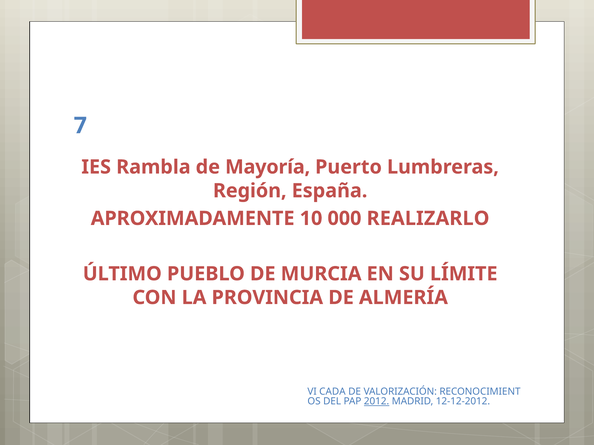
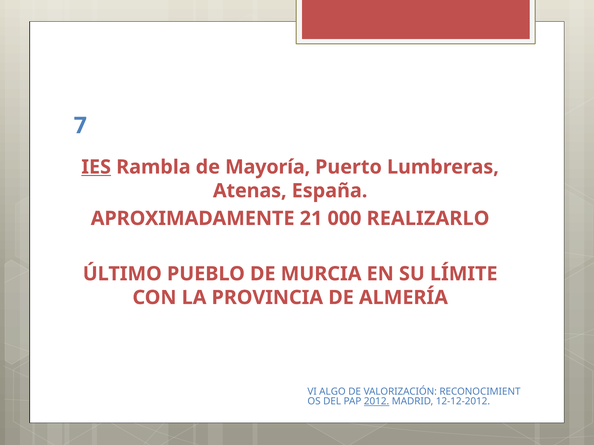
IES underline: none -> present (96, 167)
Región: Región -> Atenas (250, 191)
10: 10 -> 21 (311, 219)
CADA: CADA -> ALGO (332, 392)
